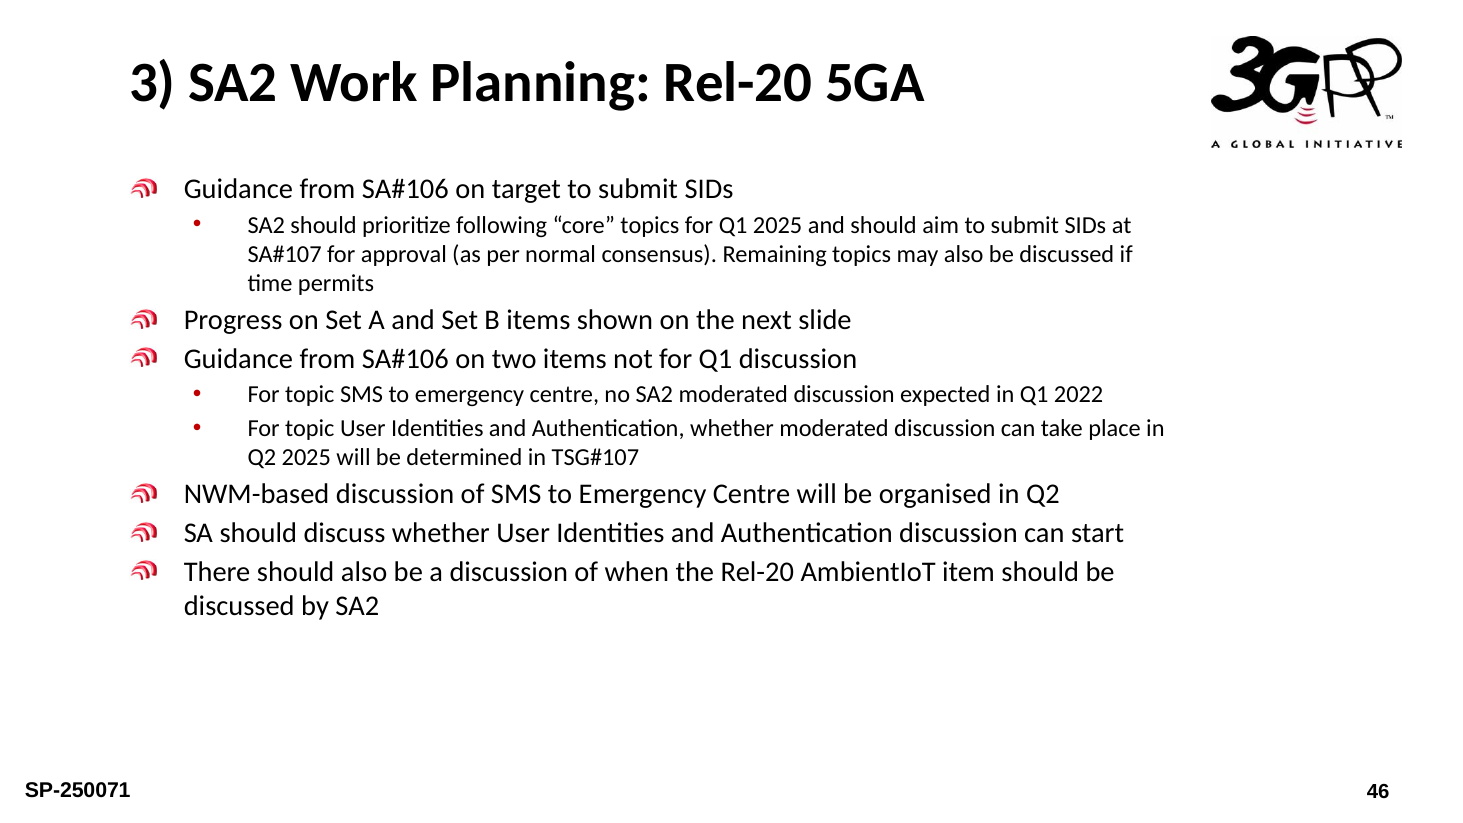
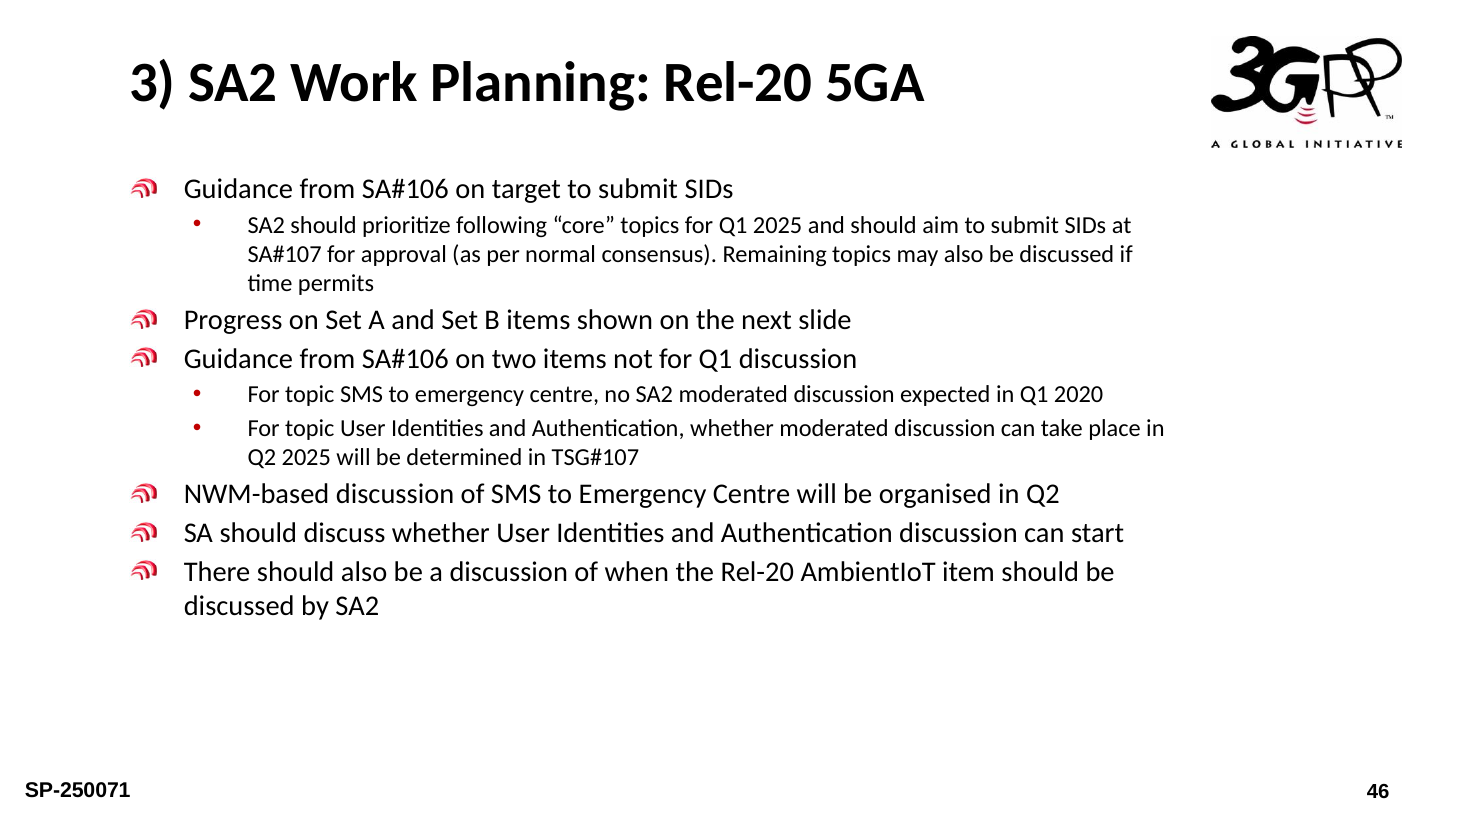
2022: 2022 -> 2020 (1079, 395)
